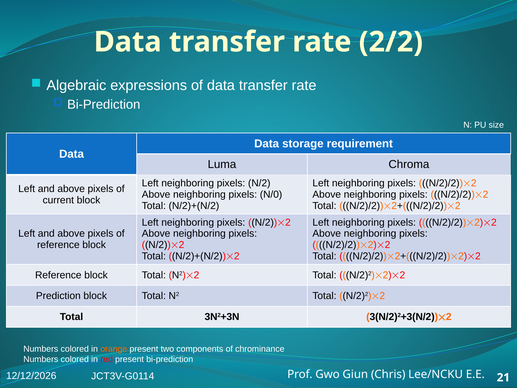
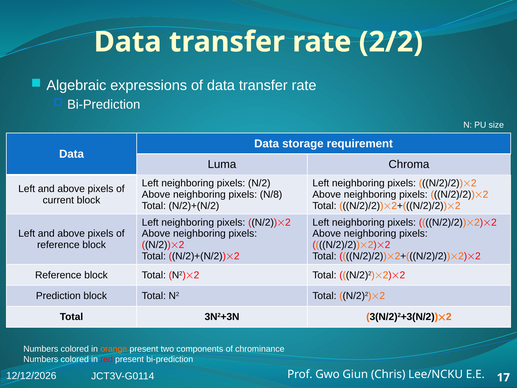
N/0: N/0 -> N/8 (271, 194)
21: 21 -> 17 (503, 377)
